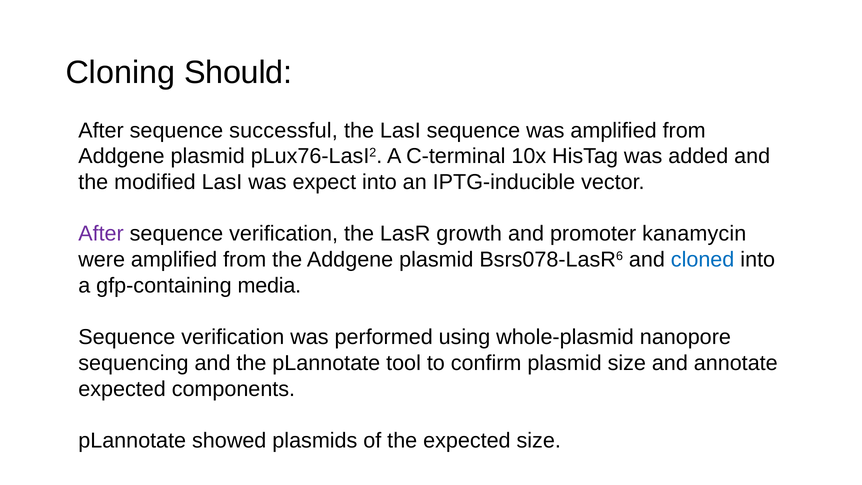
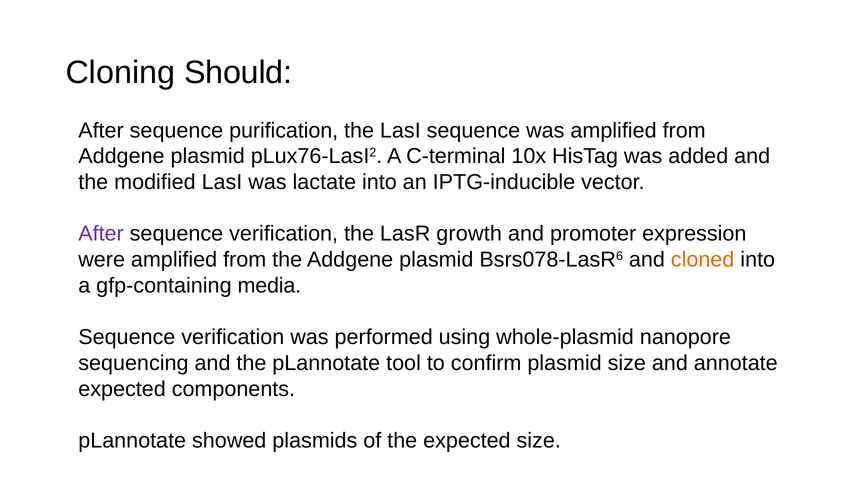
successful: successful -> purification (284, 130)
expect: expect -> lactate (324, 182)
kanamycin: kanamycin -> expression (694, 234)
cloned colour: blue -> orange (703, 260)
